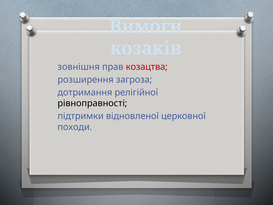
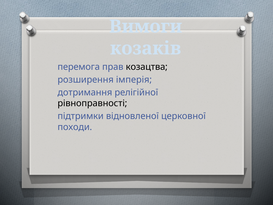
зовнiшня: зовнiшня -> перемога (79, 67)
козацтва colour: red -> black (147, 67)
загроза: загроза -> імперія (134, 80)
